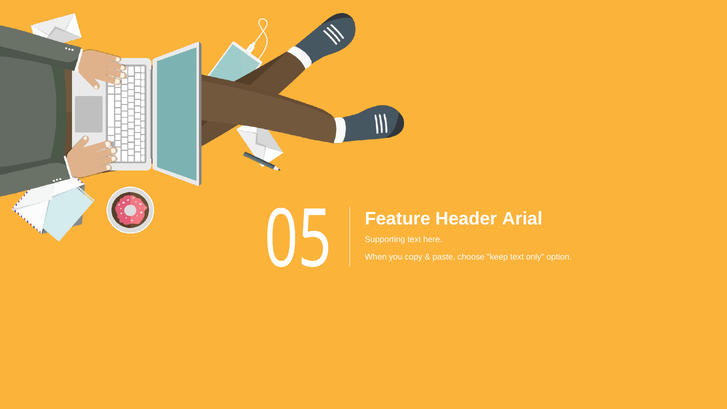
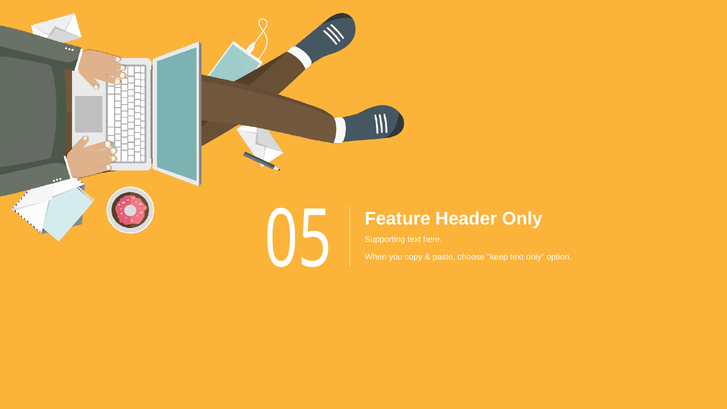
Header Arial: Arial -> Only (522, 218)
